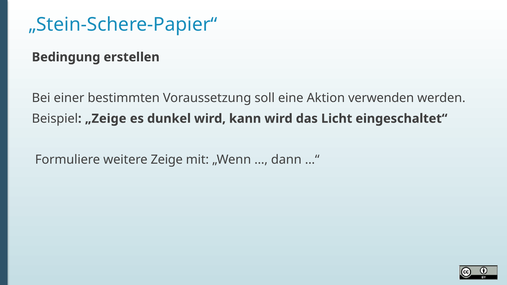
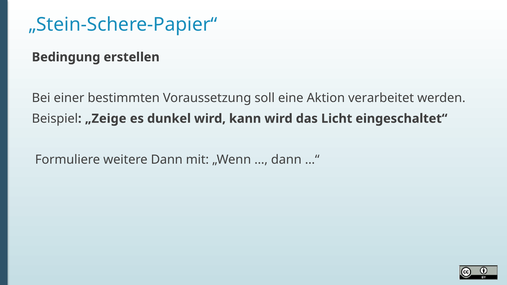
verwenden: verwenden -> verarbeitet (381, 98)
weitere Zeige: Zeige -> Dann (167, 160)
